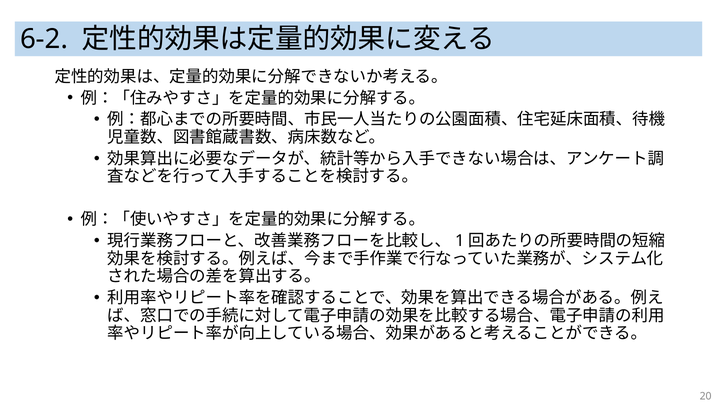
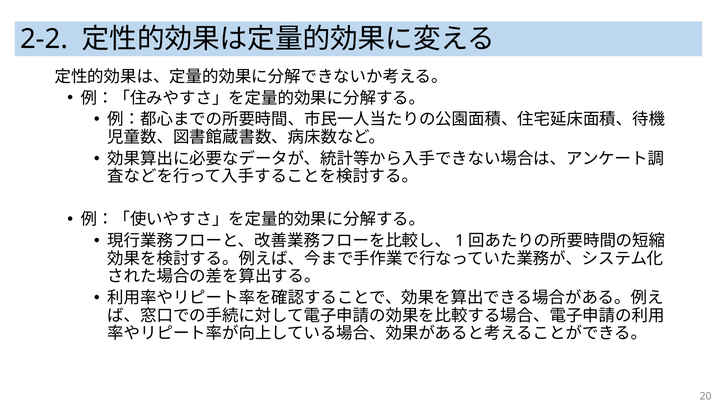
6-2: 6-2 -> 2-2 (44, 39)
